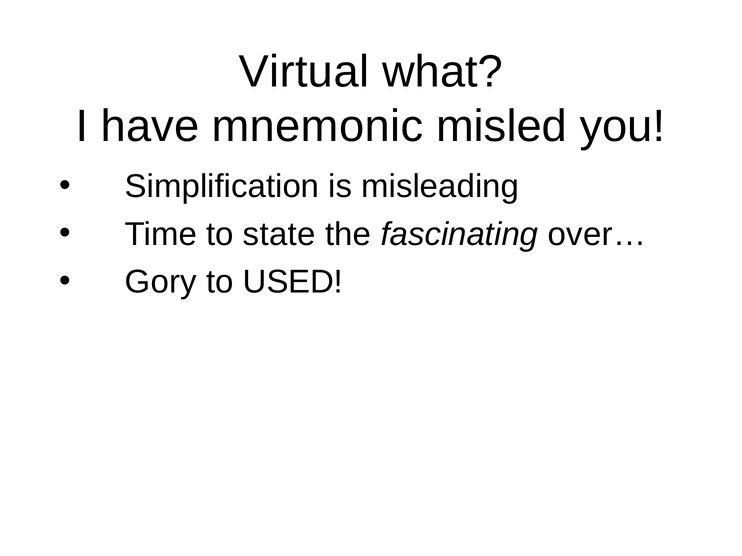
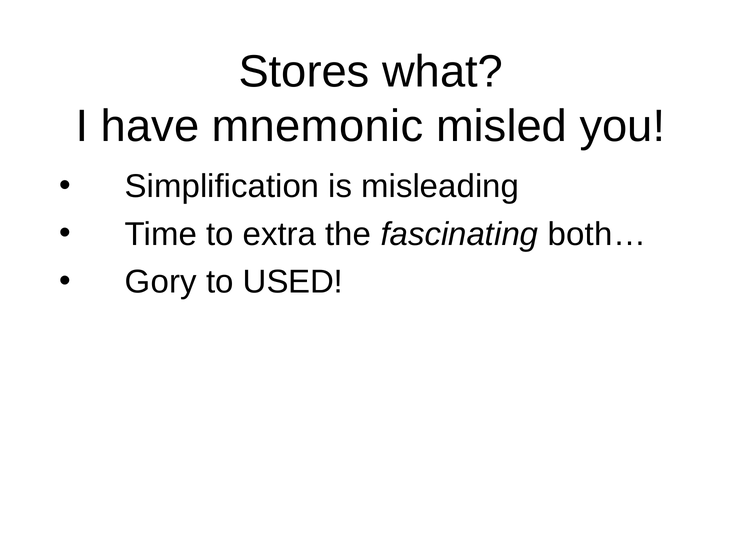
Virtual: Virtual -> Stores (304, 72)
state: state -> extra (279, 234)
over…: over… -> both… (597, 234)
